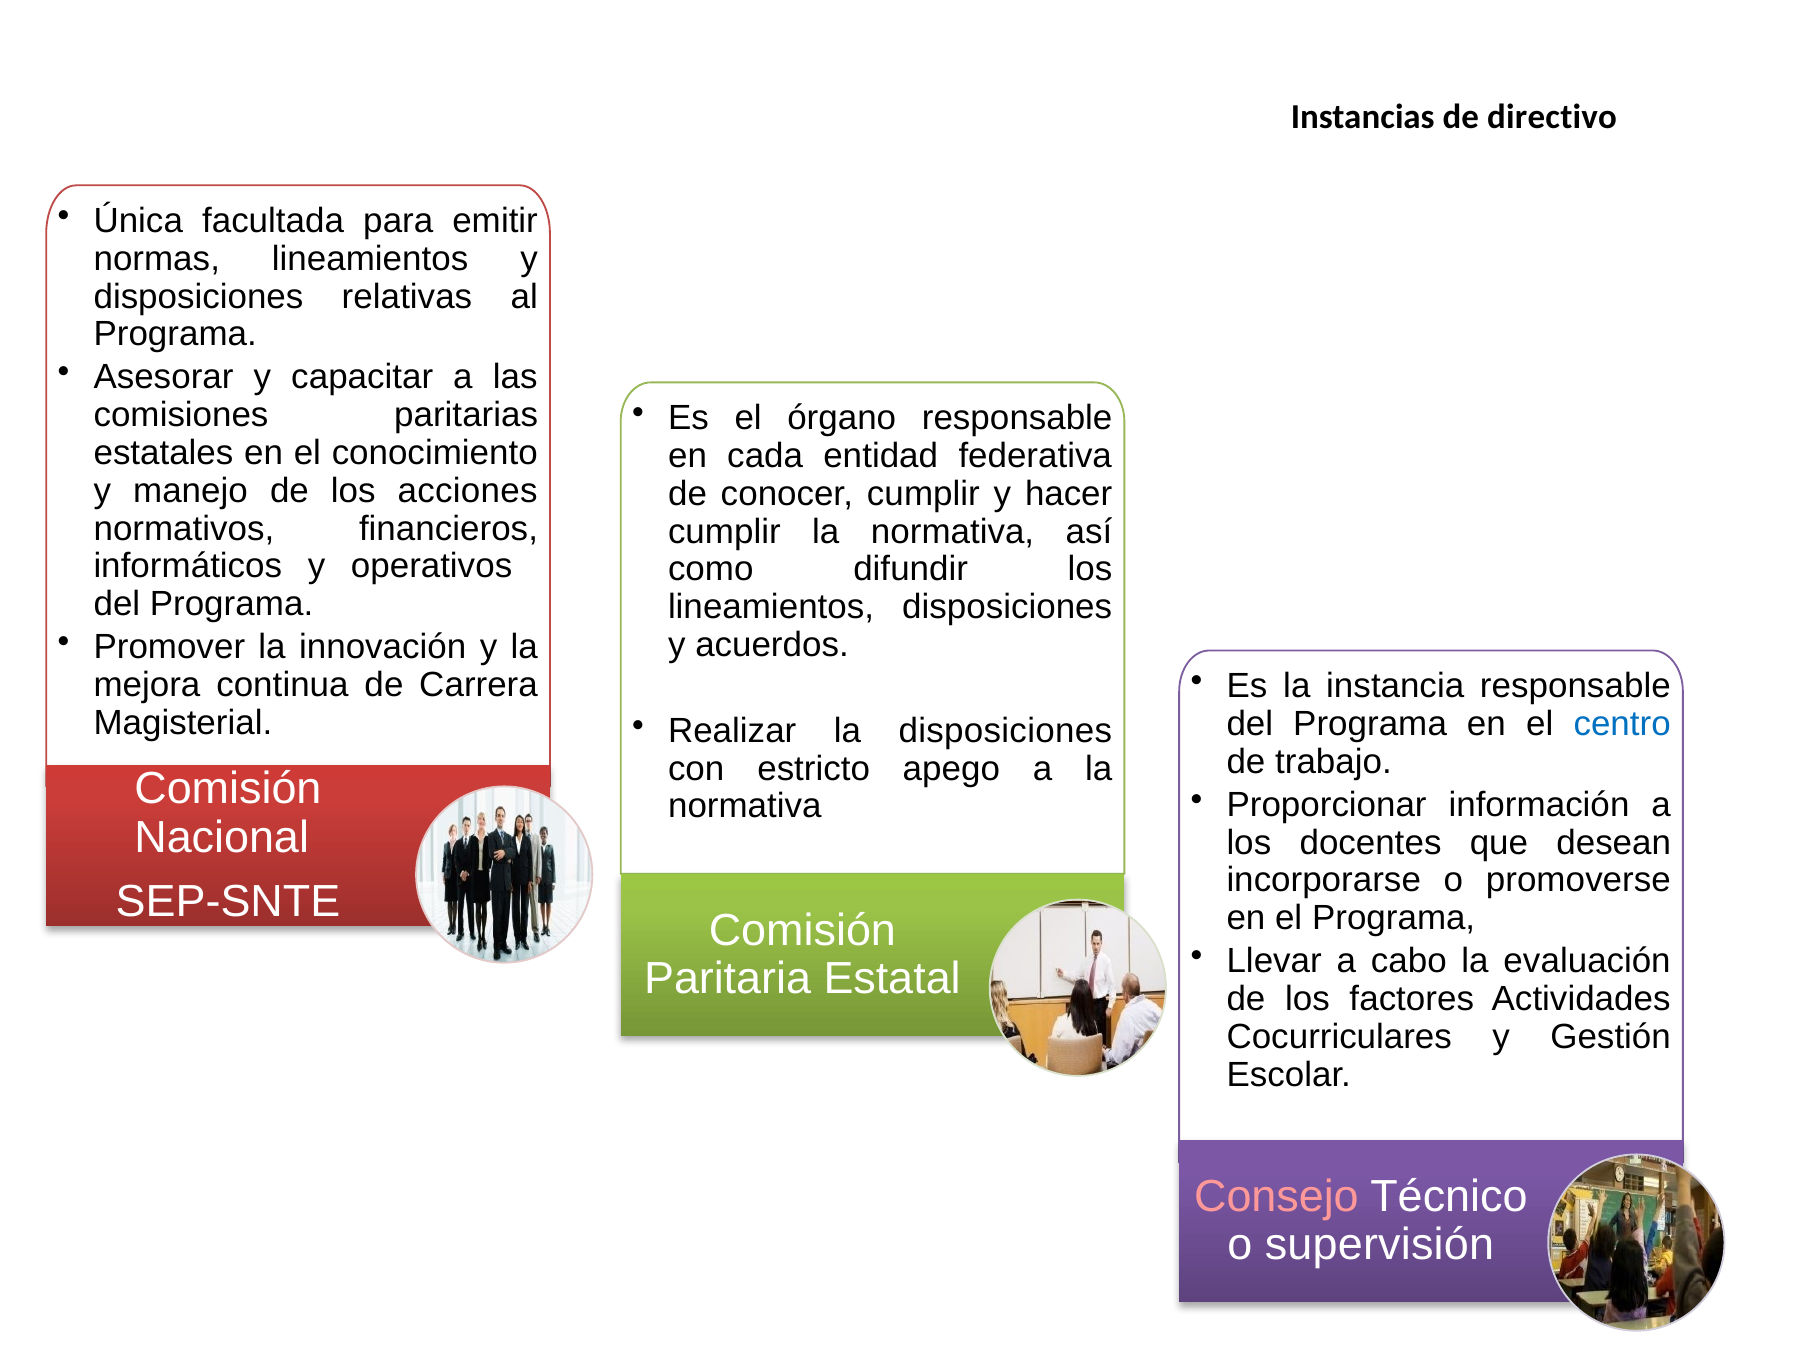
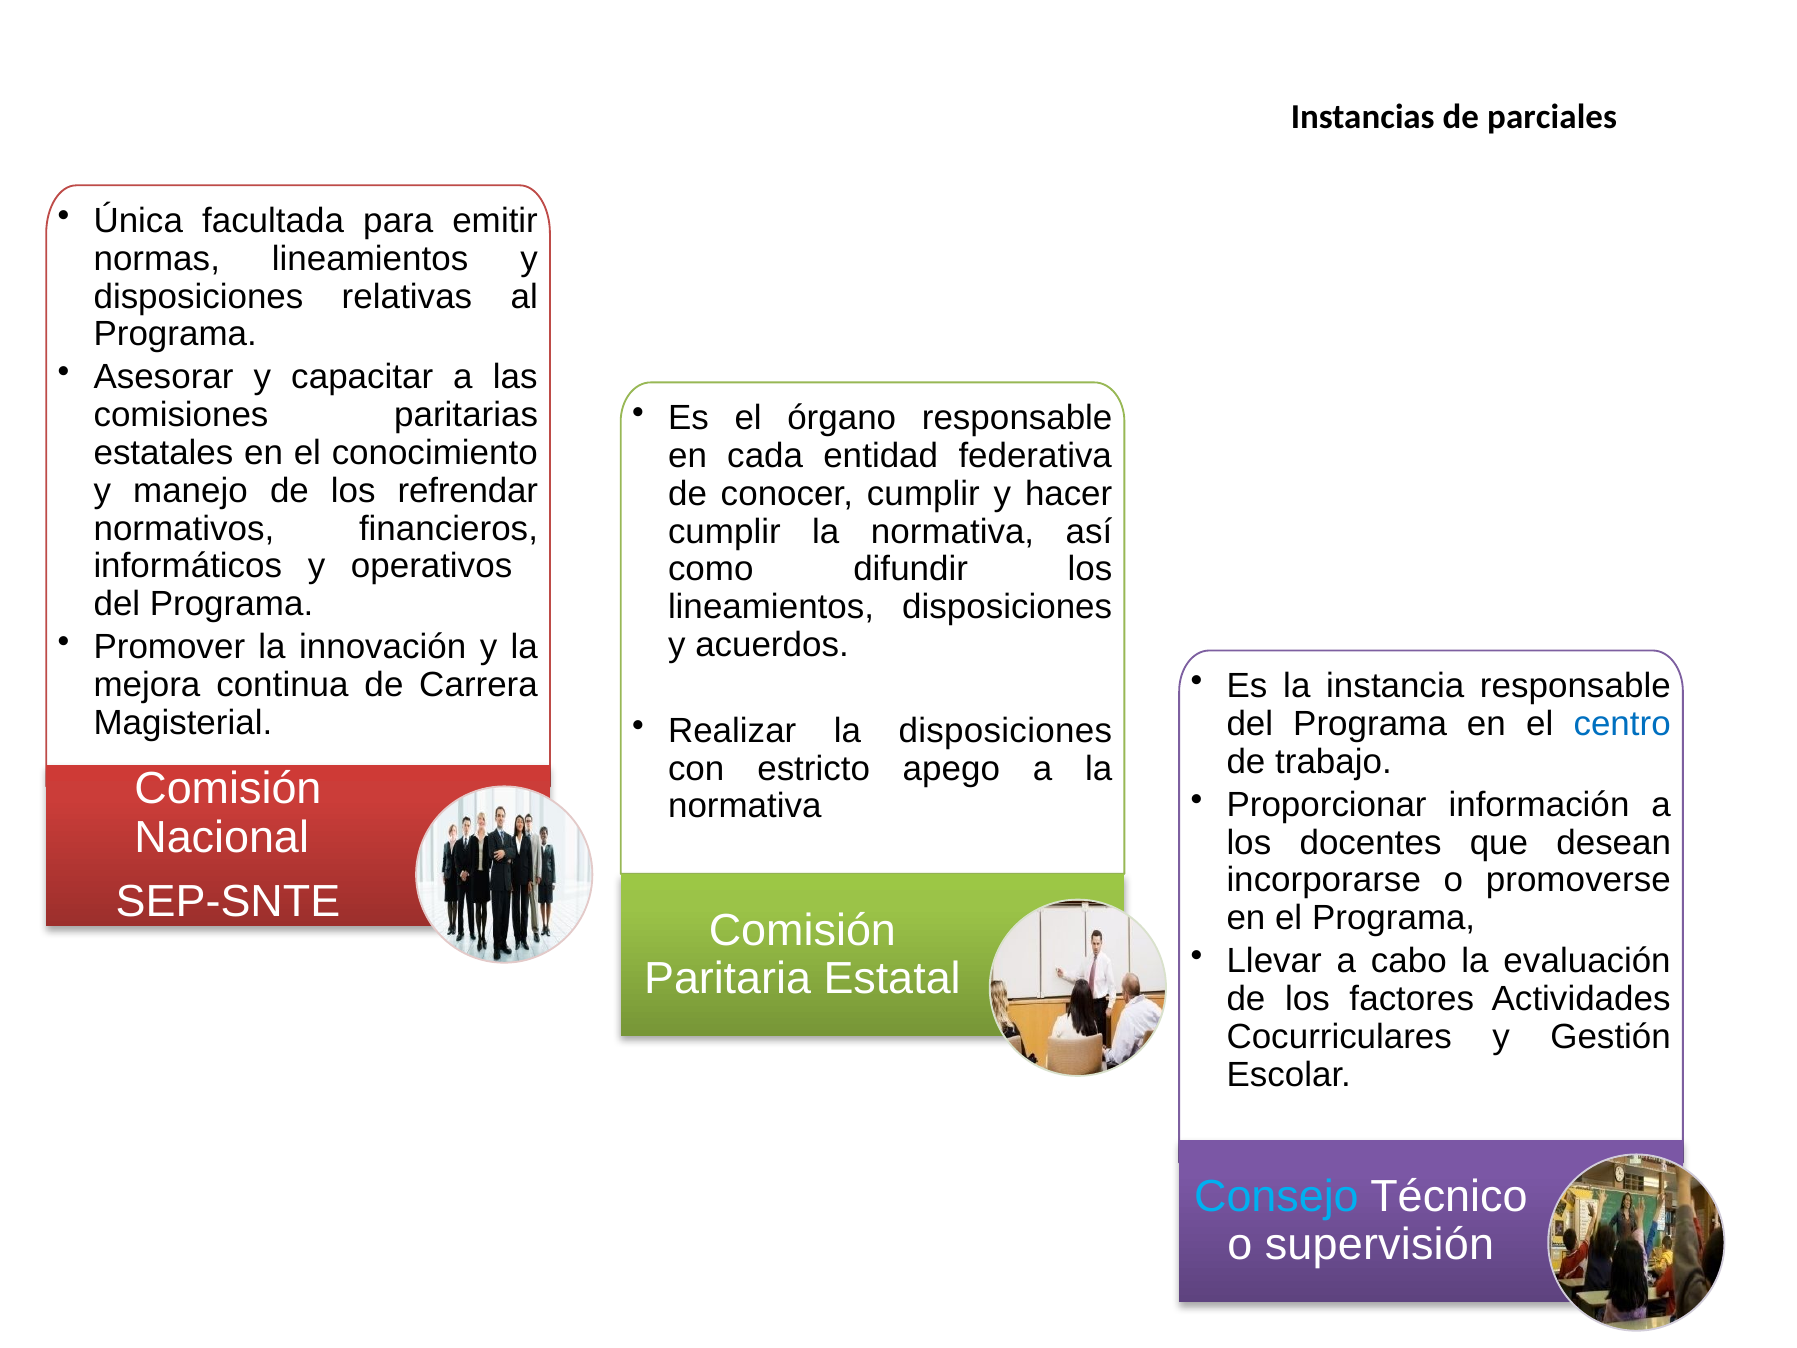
directivo: directivo -> parciales (1552, 117)
acciones: acciones -> refrendar (468, 491)
Consejo colour: pink -> light blue (1276, 1196)
